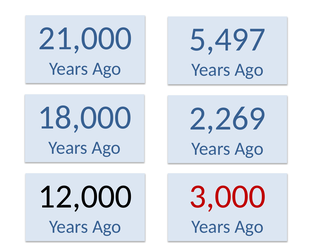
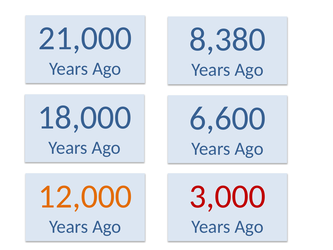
5,497: 5,497 -> 8,380 (227, 40)
2,269: 2,269 -> 6,600 (227, 118)
12,000 colour: black -> orange (85, 196)
